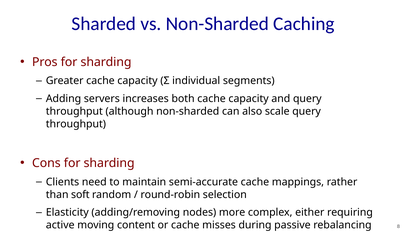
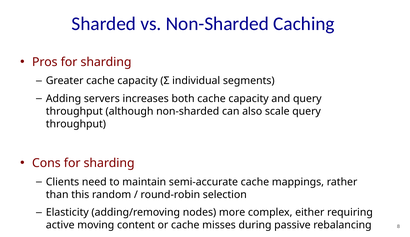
soft: soft -> this (80, 194)
